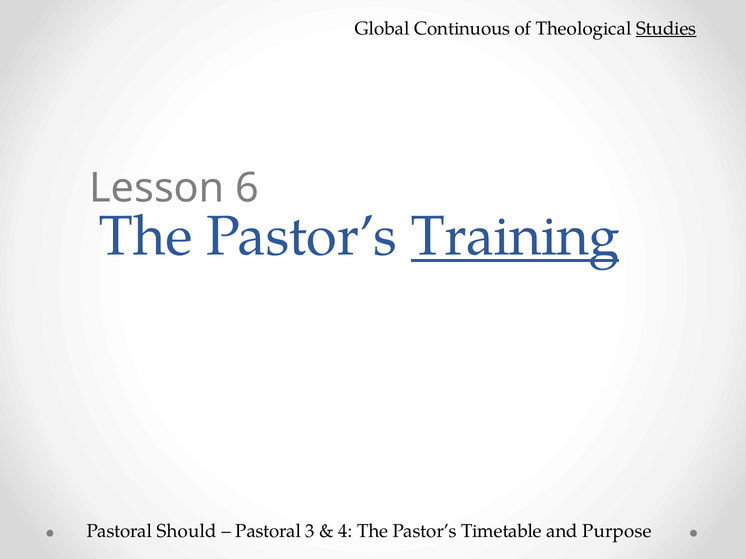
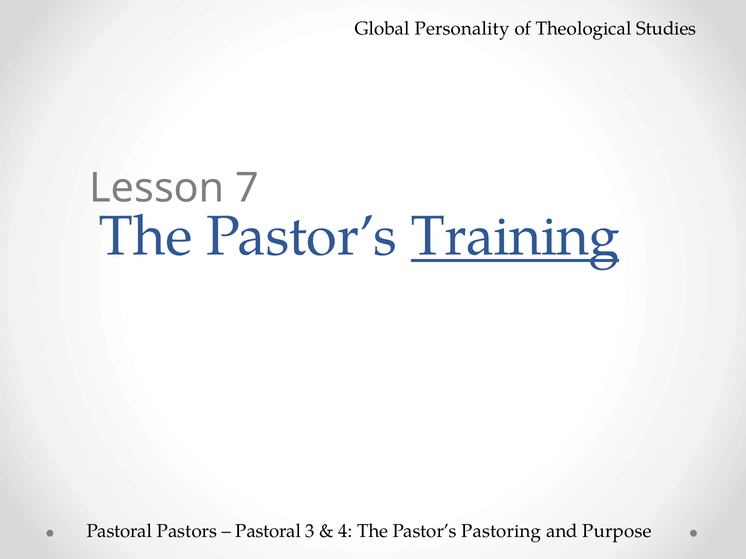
Continuous: Continuous -> Personality (462, 29)
Studies underline: present -> none (666, 29)
6: 6 -> 7 (247, 188)
Should: Should -> Pastors (187, 532)
Timetable: Timetable -> Pastoring (501, 532)
